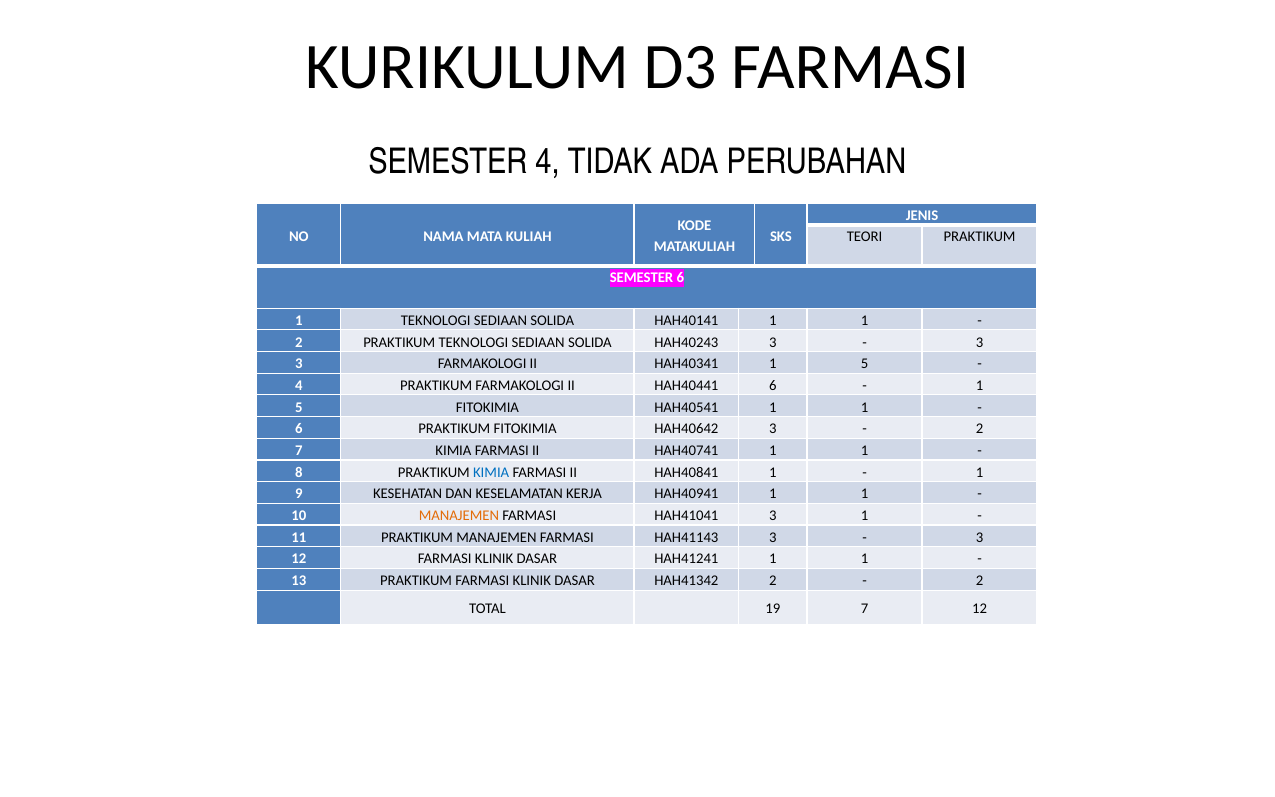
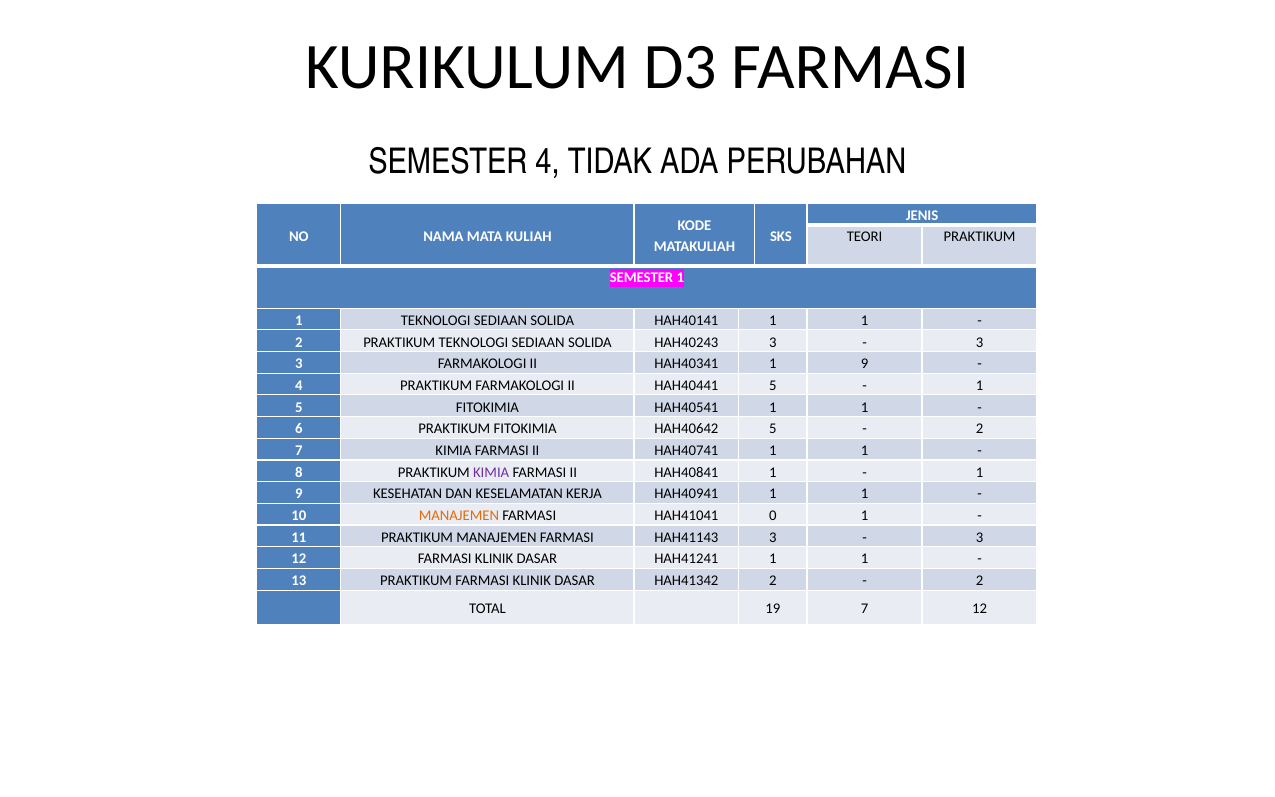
SEMESTER 6: 6 -> 1 (680, 278)
HAH40341 1 5: 5 -> 9 (865, 364)
HAH40441 6: 6 -> 5 (773, 385)
HAH40642 3: 3 -> 5 (773, 429)
KIMIA colour: blue -> purple (491, 472)
HAH41041 3: 3 -> 0 (773, 515)
